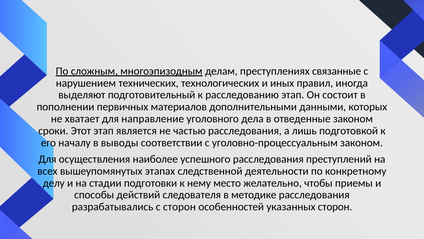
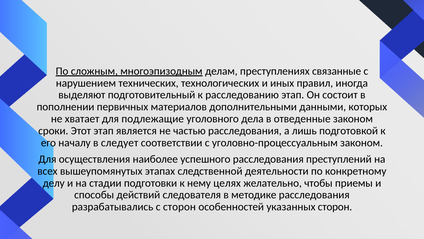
направление: направление -> подлежащие (153, 119)
выводы: выводы -> следует (120, 142)
место: место -> целях (227, 183)
